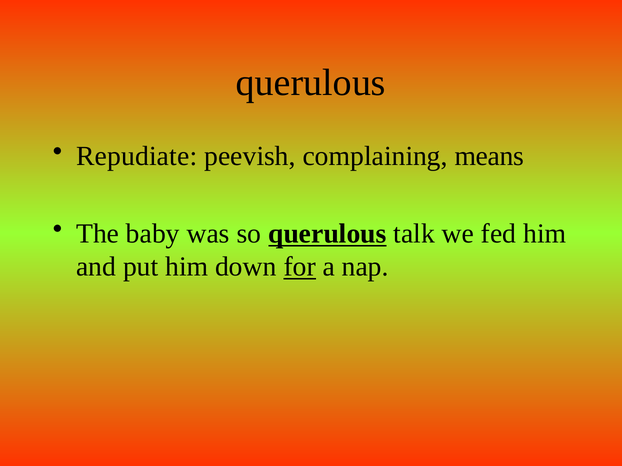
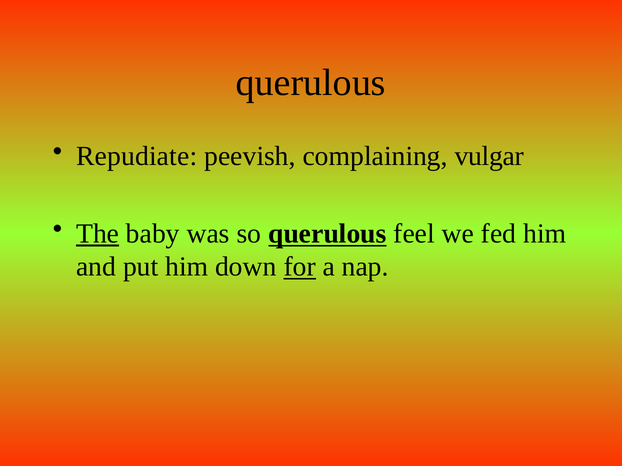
means: means -> vulgar (489, 156)
The underline: none -> present (98, 234)
talk: talk -> feel (414, 234)
